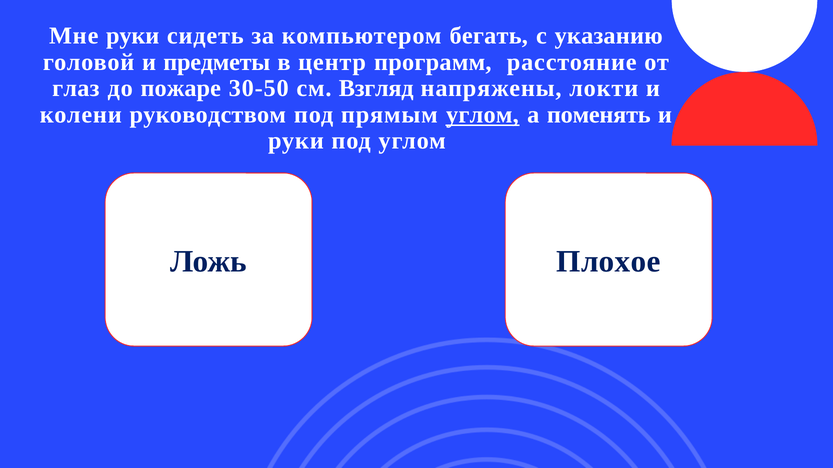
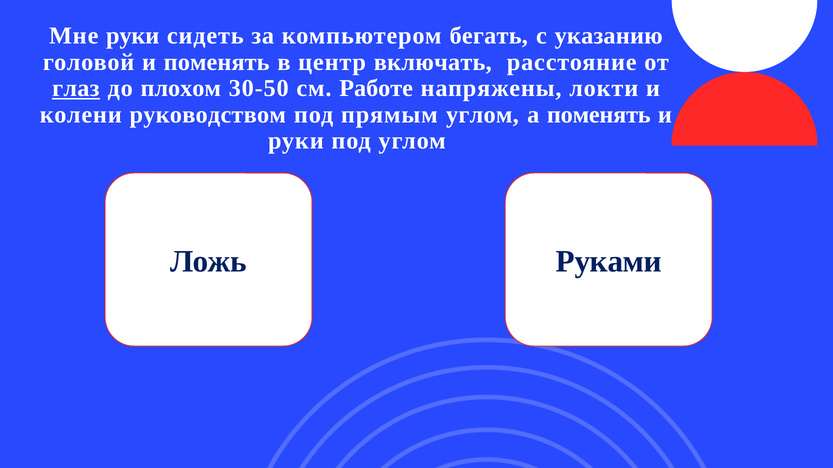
и предметы: предметы -> поменять (217, 62)
программ: программ -> включать (433, 62)
глаз underline: none -> present (76, 89)
пожаре: пожаре -> плохом (181, 89)
Взгляд: Взгляд -> Работе (376, 89)
углом underline: present -> none (482, 115)
Плохое: Плохое -> Руками (609, 262)
